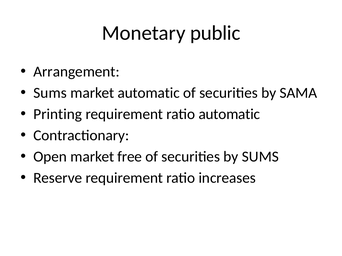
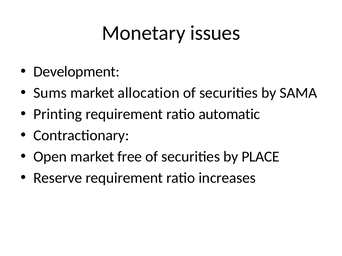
public: public -> issues (215, 33)
Arrangement: Arrangement -> Development (77, 72)
market automatic: automatic -> allocation (149, 93)
by SUMS: SUMS -> PLACE (261, 157)
